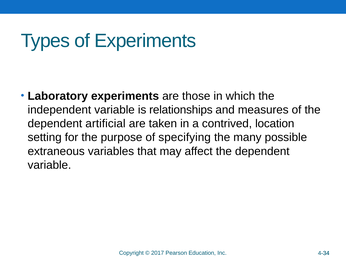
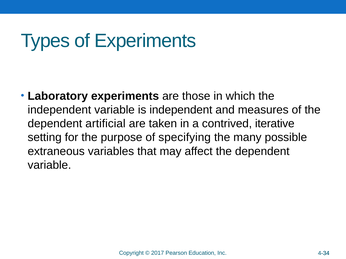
is relationships: relationships -> independent (181, 110)
location: location -> iterative (275, 124)
